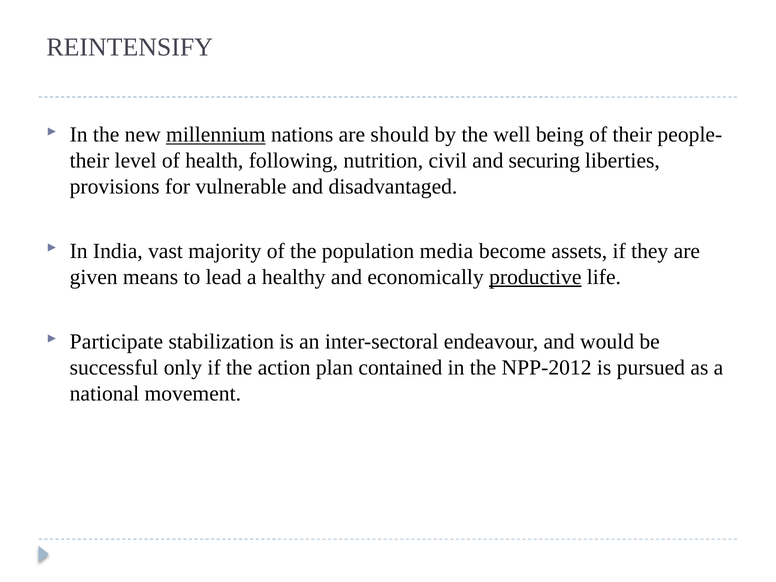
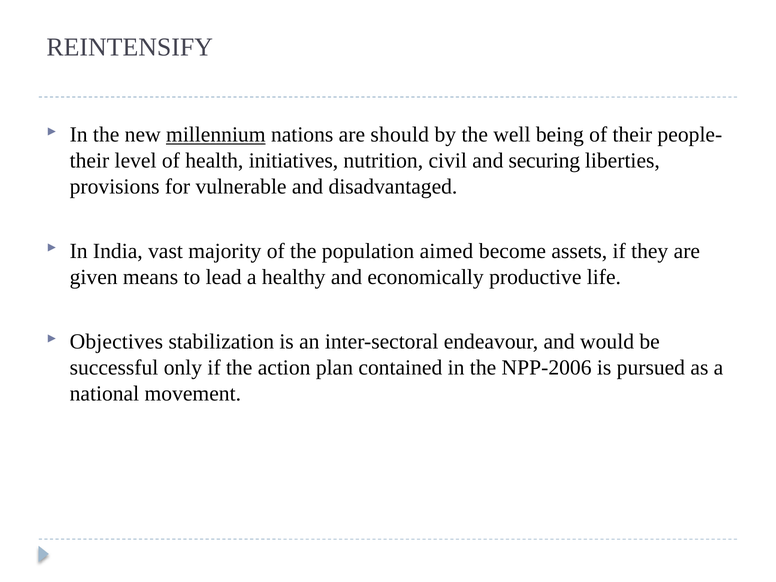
following: following -> initiatives (293, 161)
media: media -> aimed (446, 251)
productive underline: present -> none (535, 277)
Participate: Participate -> Objectives (116, 342)
NPP-2012: NPP-2012 -> NPP-2006 (547, 368)
